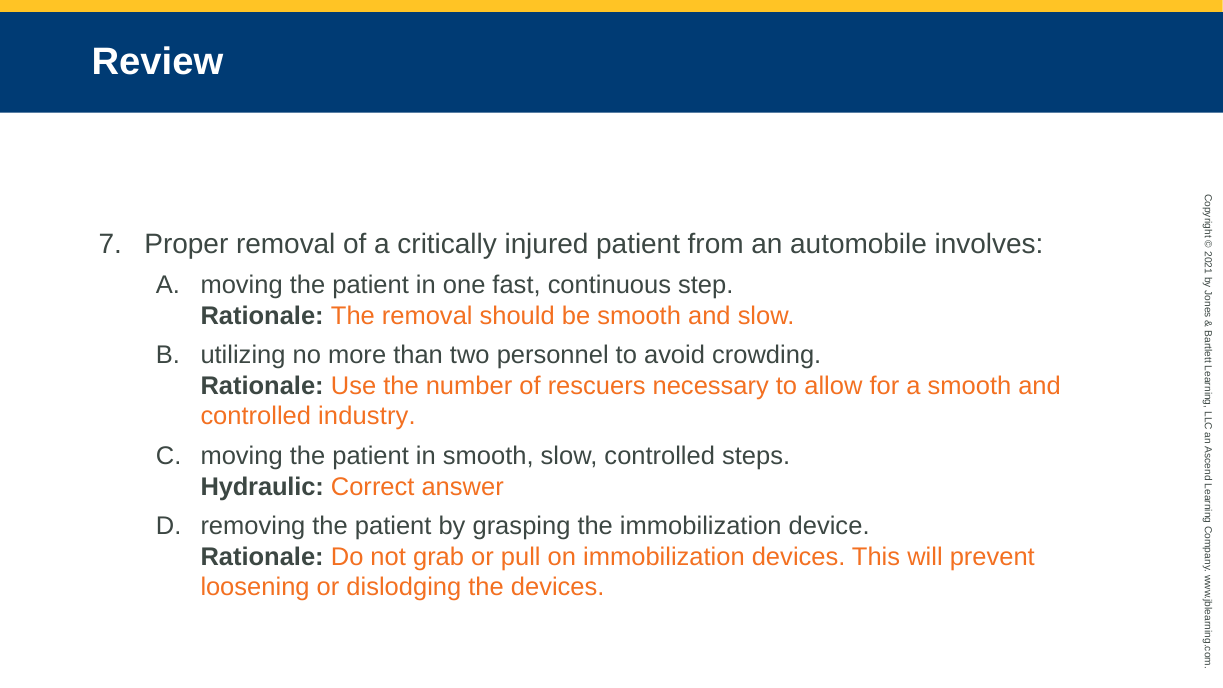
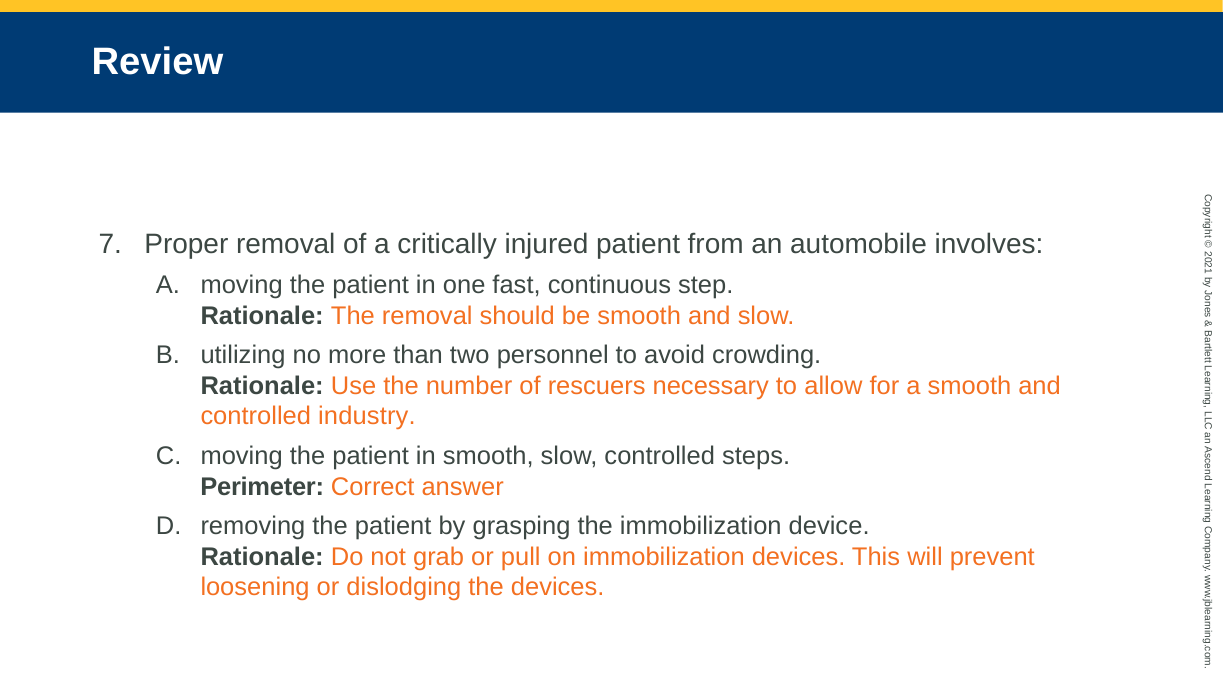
Hydraulic: Hydraulic -> Perimeter (262, 487)
